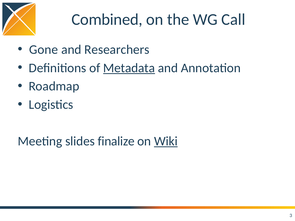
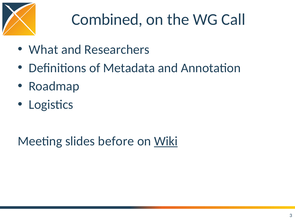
Gone: Gone -> What (44, 50)
Metadata underline: present -> none (129, 68)
finalize: finalize -> before (116, 141)
